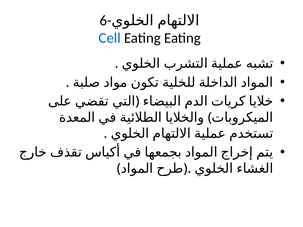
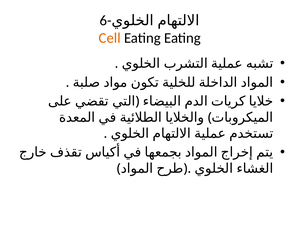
Cell colour: blue -> orange (110, 38)
